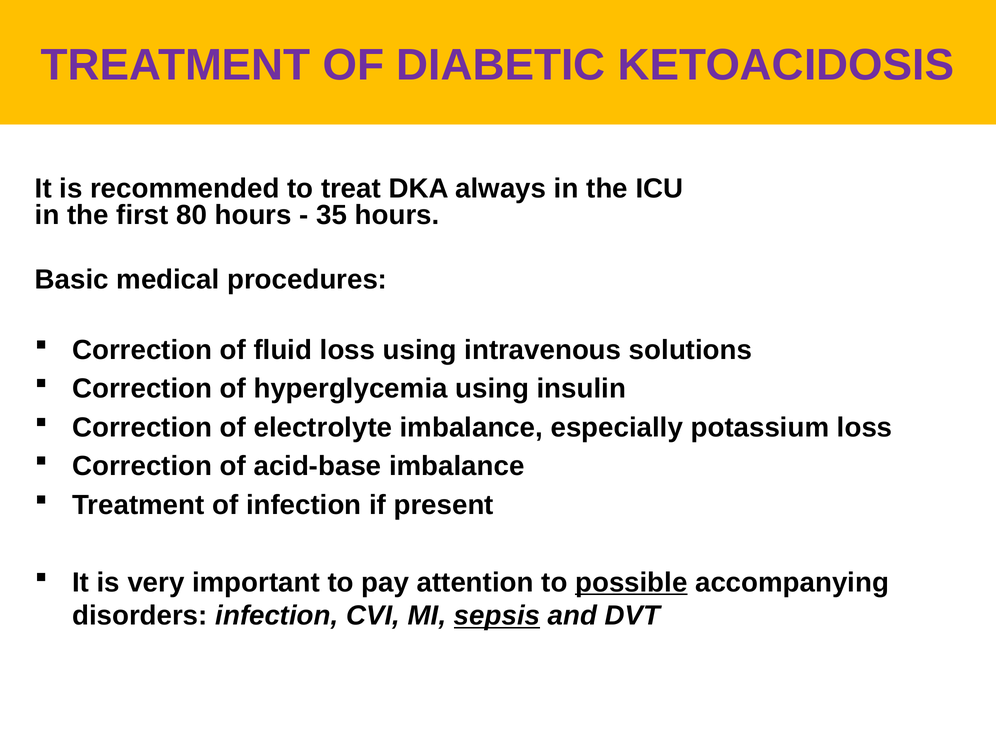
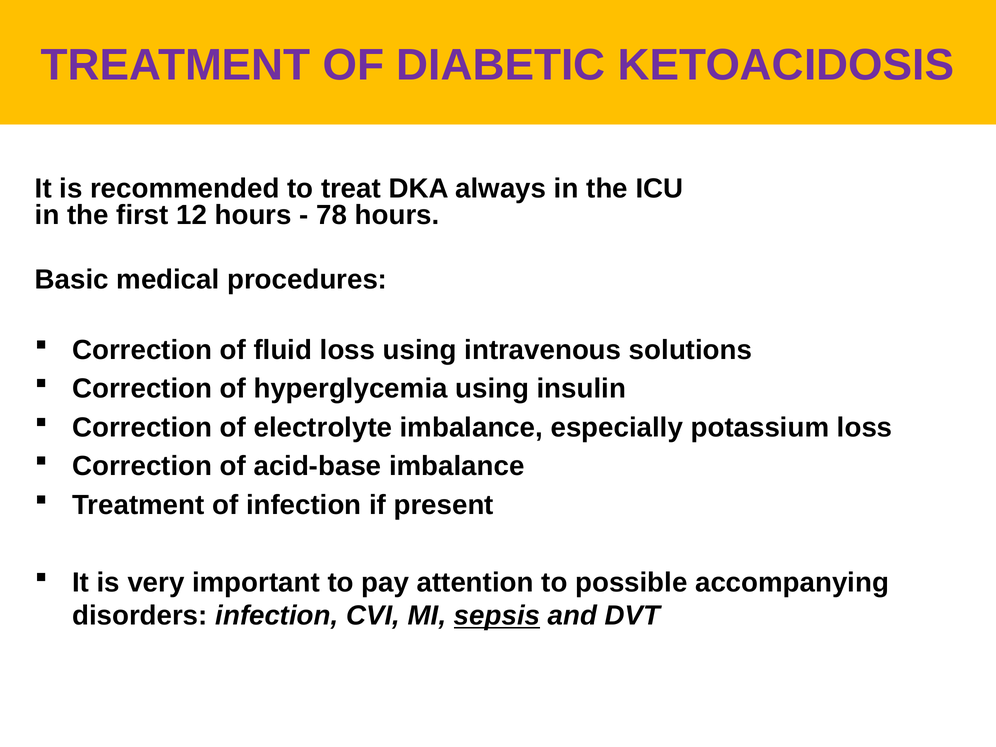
80: 80 -> 12 (192, 215)
35: 35 -> 78 (332, 215)
possible underline: present -> none (631, 583)
